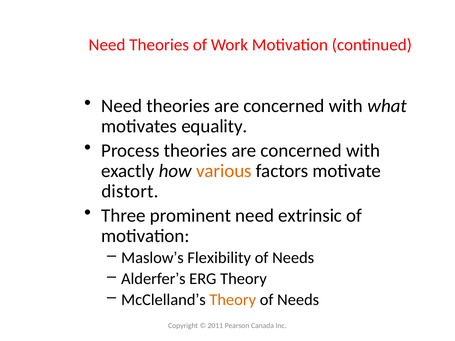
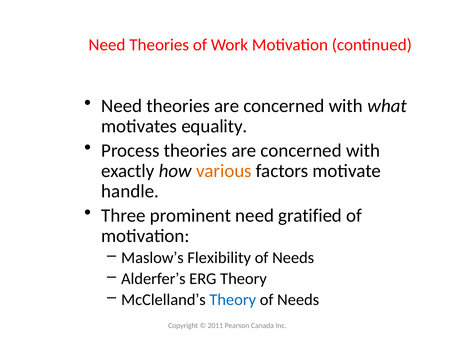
distort: distort -> handle (130, 192)
extrinsic: extrinsic -> gratified (310, 216)
Theory colour: orange -> blue (233, 300)
